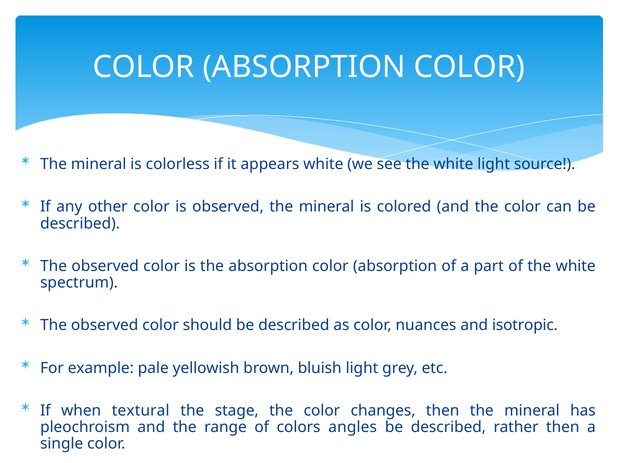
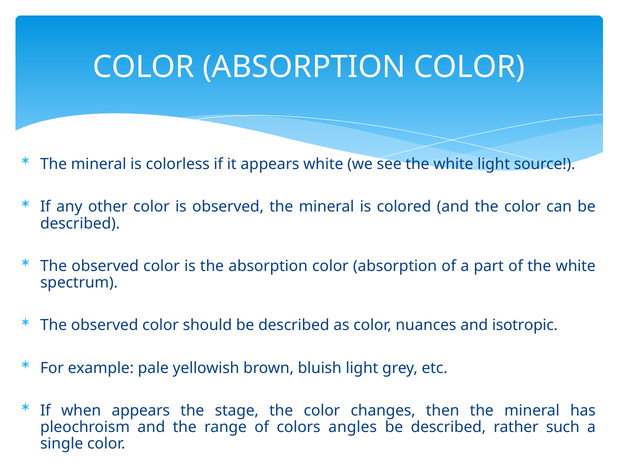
when textural: textural -> appears (141, 411)
rather then: then -> such (563, 428)
